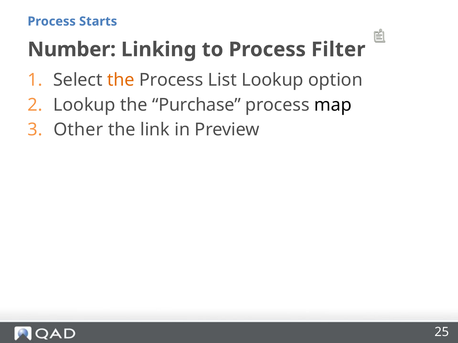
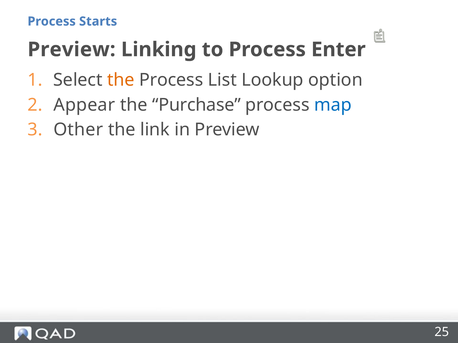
Number: Number -> Preview (72, 50)
Filter: Filter -> Enter (338, 50)
Lookup: Lookup -> Appear (84, 105)
map colour: black -> blue (333, 105)
